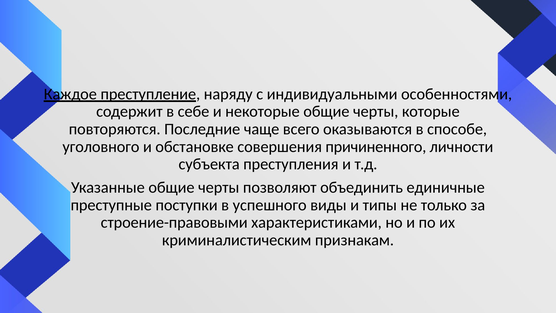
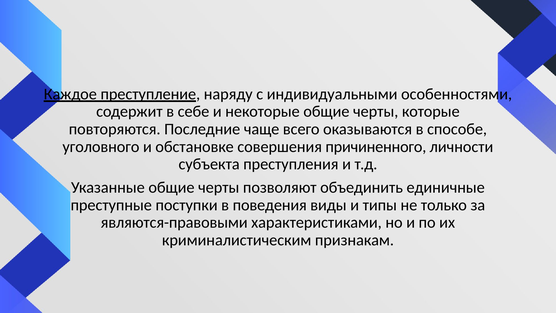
успешного: успешного -> поведения (270, 205)
строение-правовыми: строение-правовыми -> являются-правовыми (174, 222)
